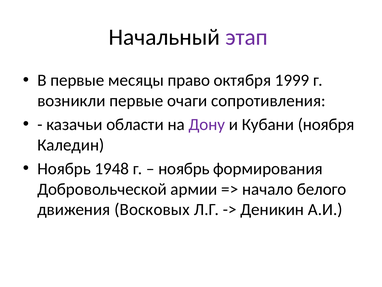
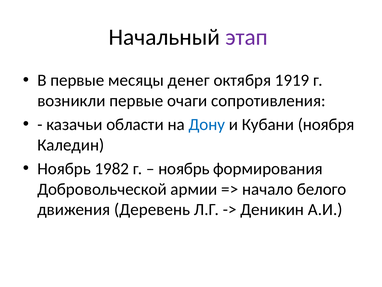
право: право -> денег (189, 80)
1999: 1999 -> 1919 (292, 80)
Дону colour: purple -> blue (207, 124)
1948: 1948 -> 1982 (112, 168)
Восковых: Восковых -> Деревень (152, 209)
